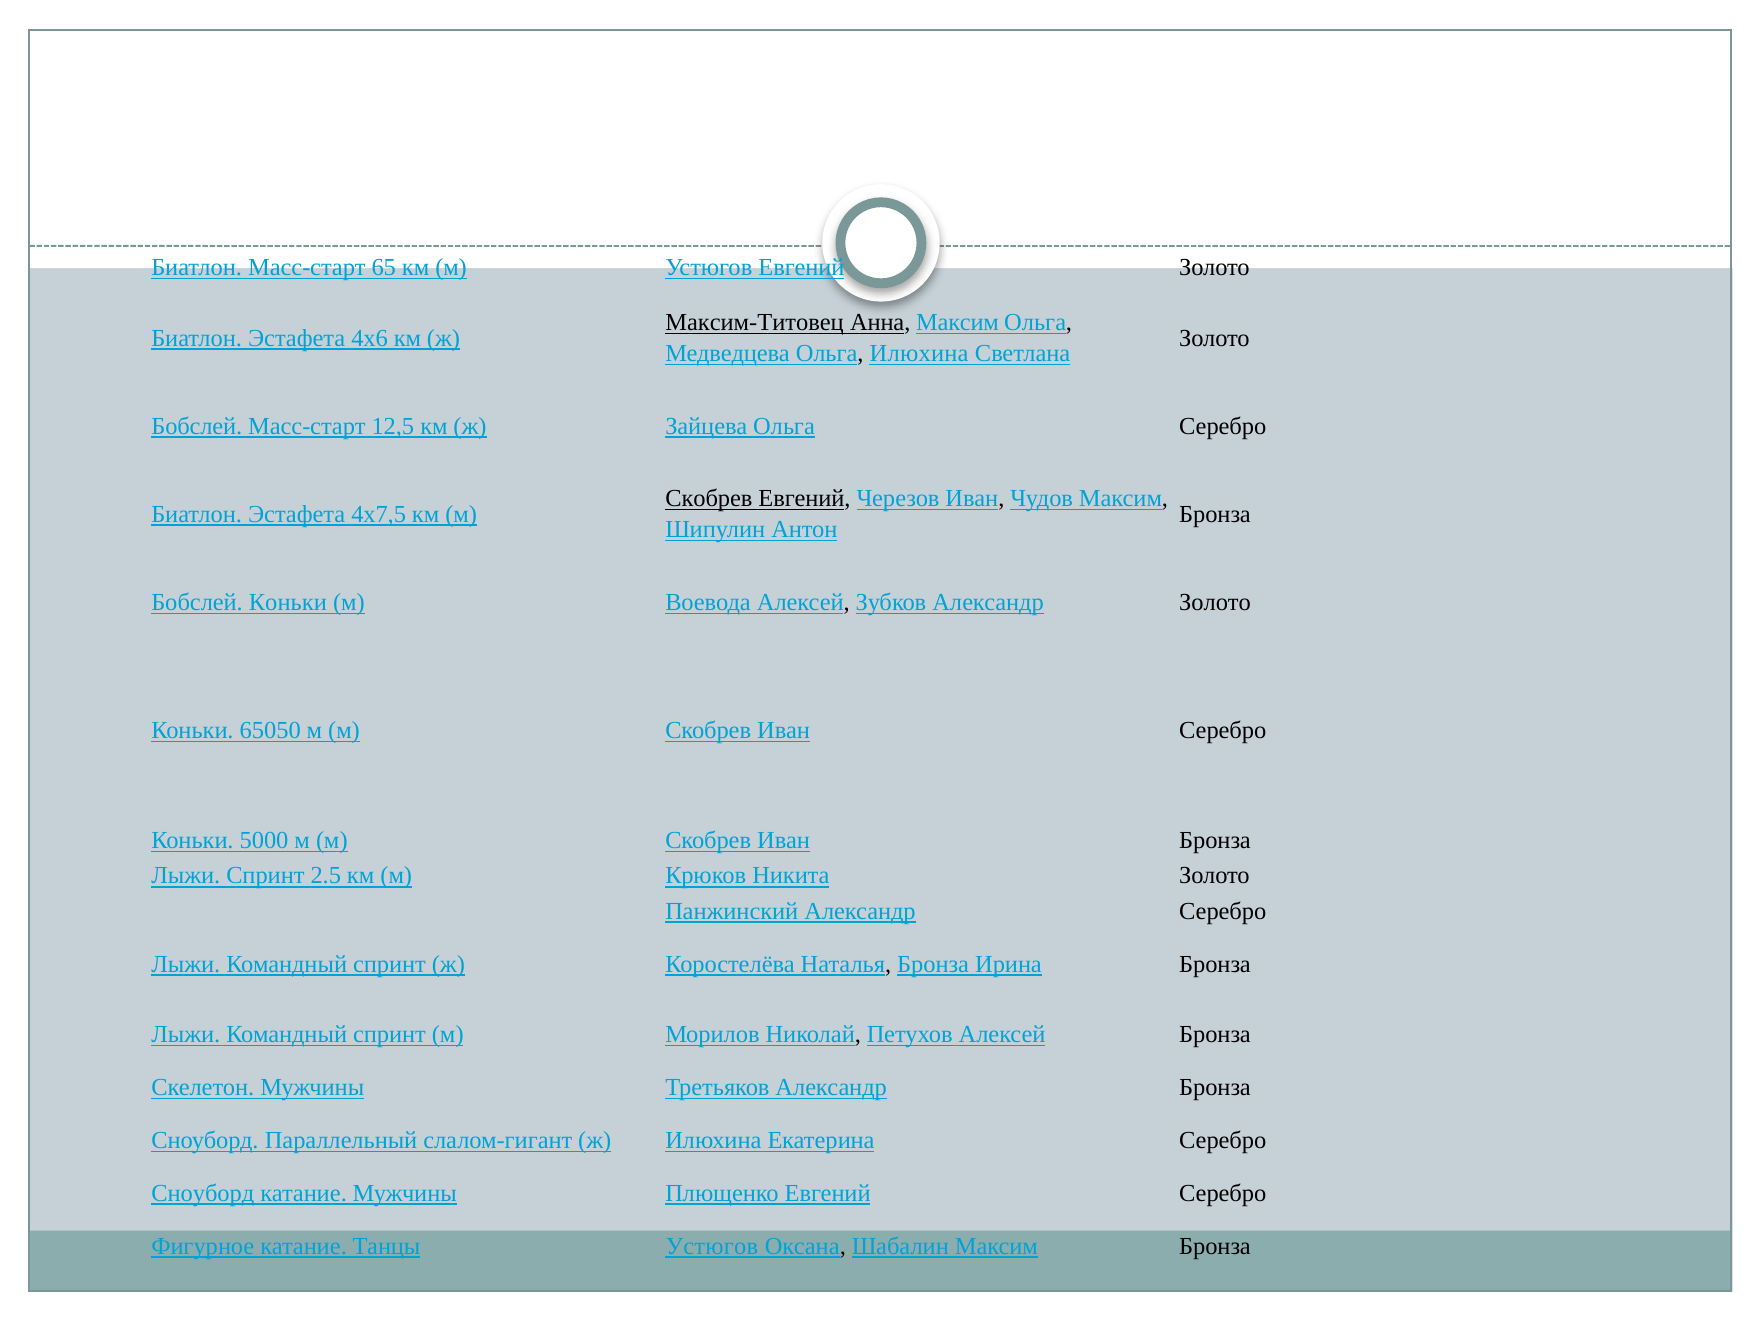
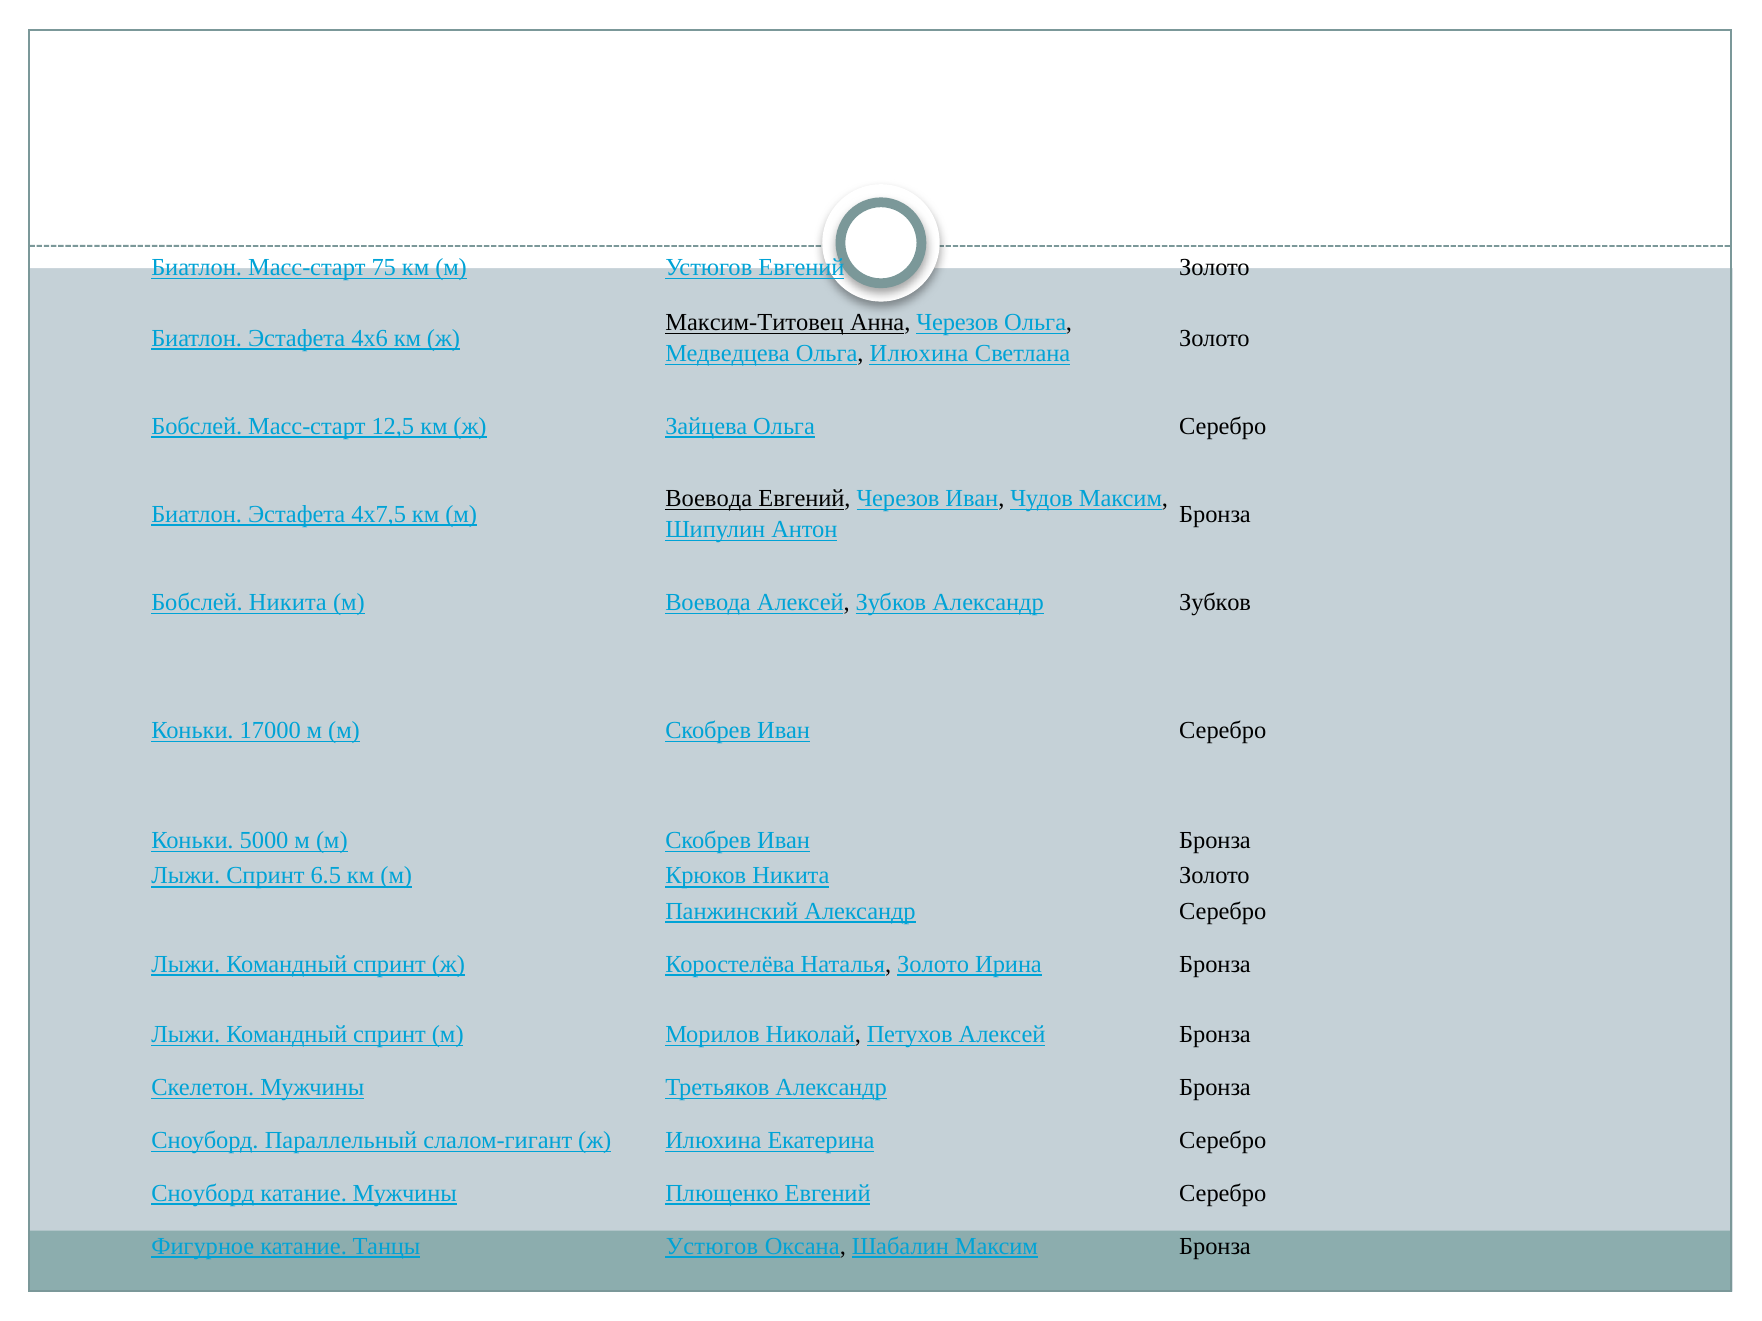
65: 65 -> 75 (384, 268)
Анна Максим: Максим -> Черезов (957, 323)
Скобрев: Скобрев -> Воевода (709, 499)
Бобслей Коньки: Коньки -> Никита (288, 603)
Александр Золото: Золото -> Зубков (1215, 603)
65050: 65050 -> 17000 (270, 731)
2.5: 2.5 -> 6.5 (326, 876)
Наталья Бронза: Бронза -> Золото (933, 964)
